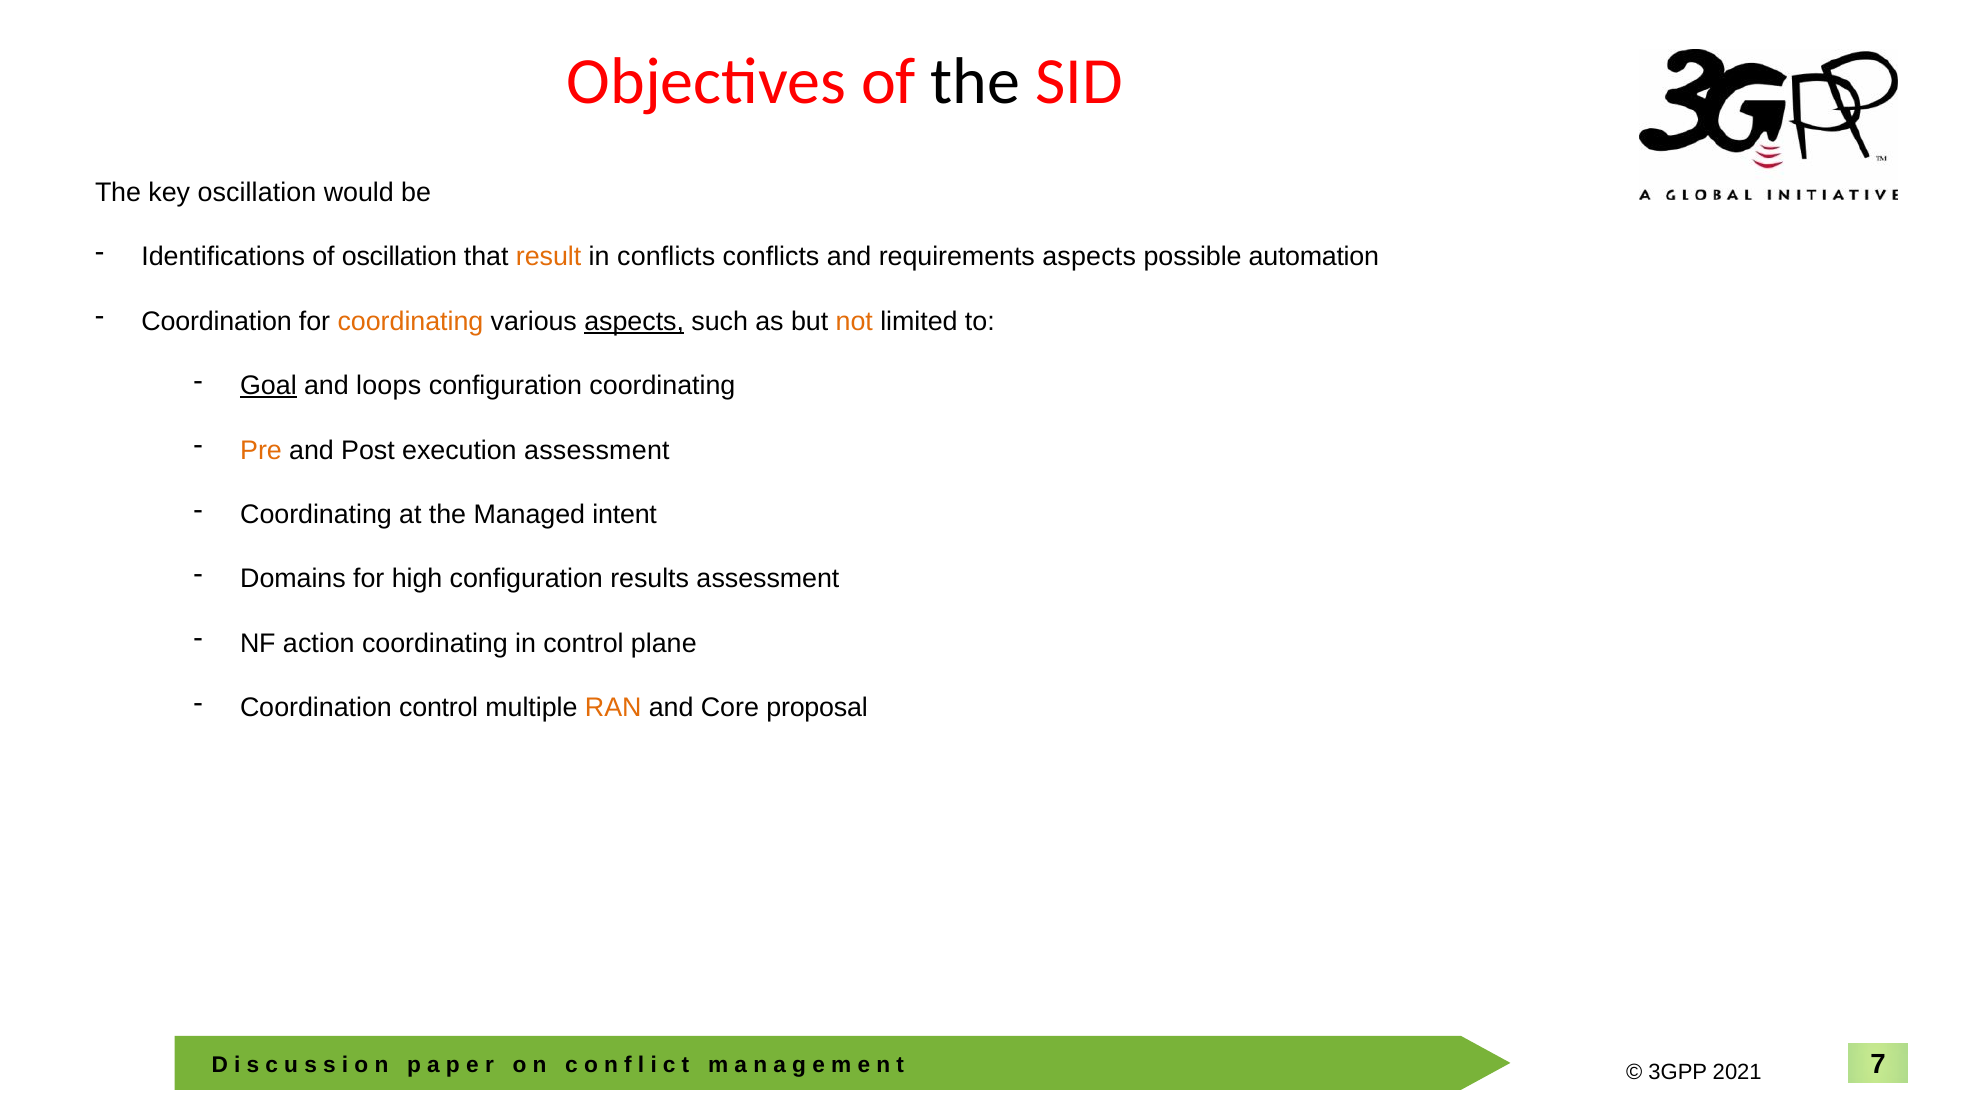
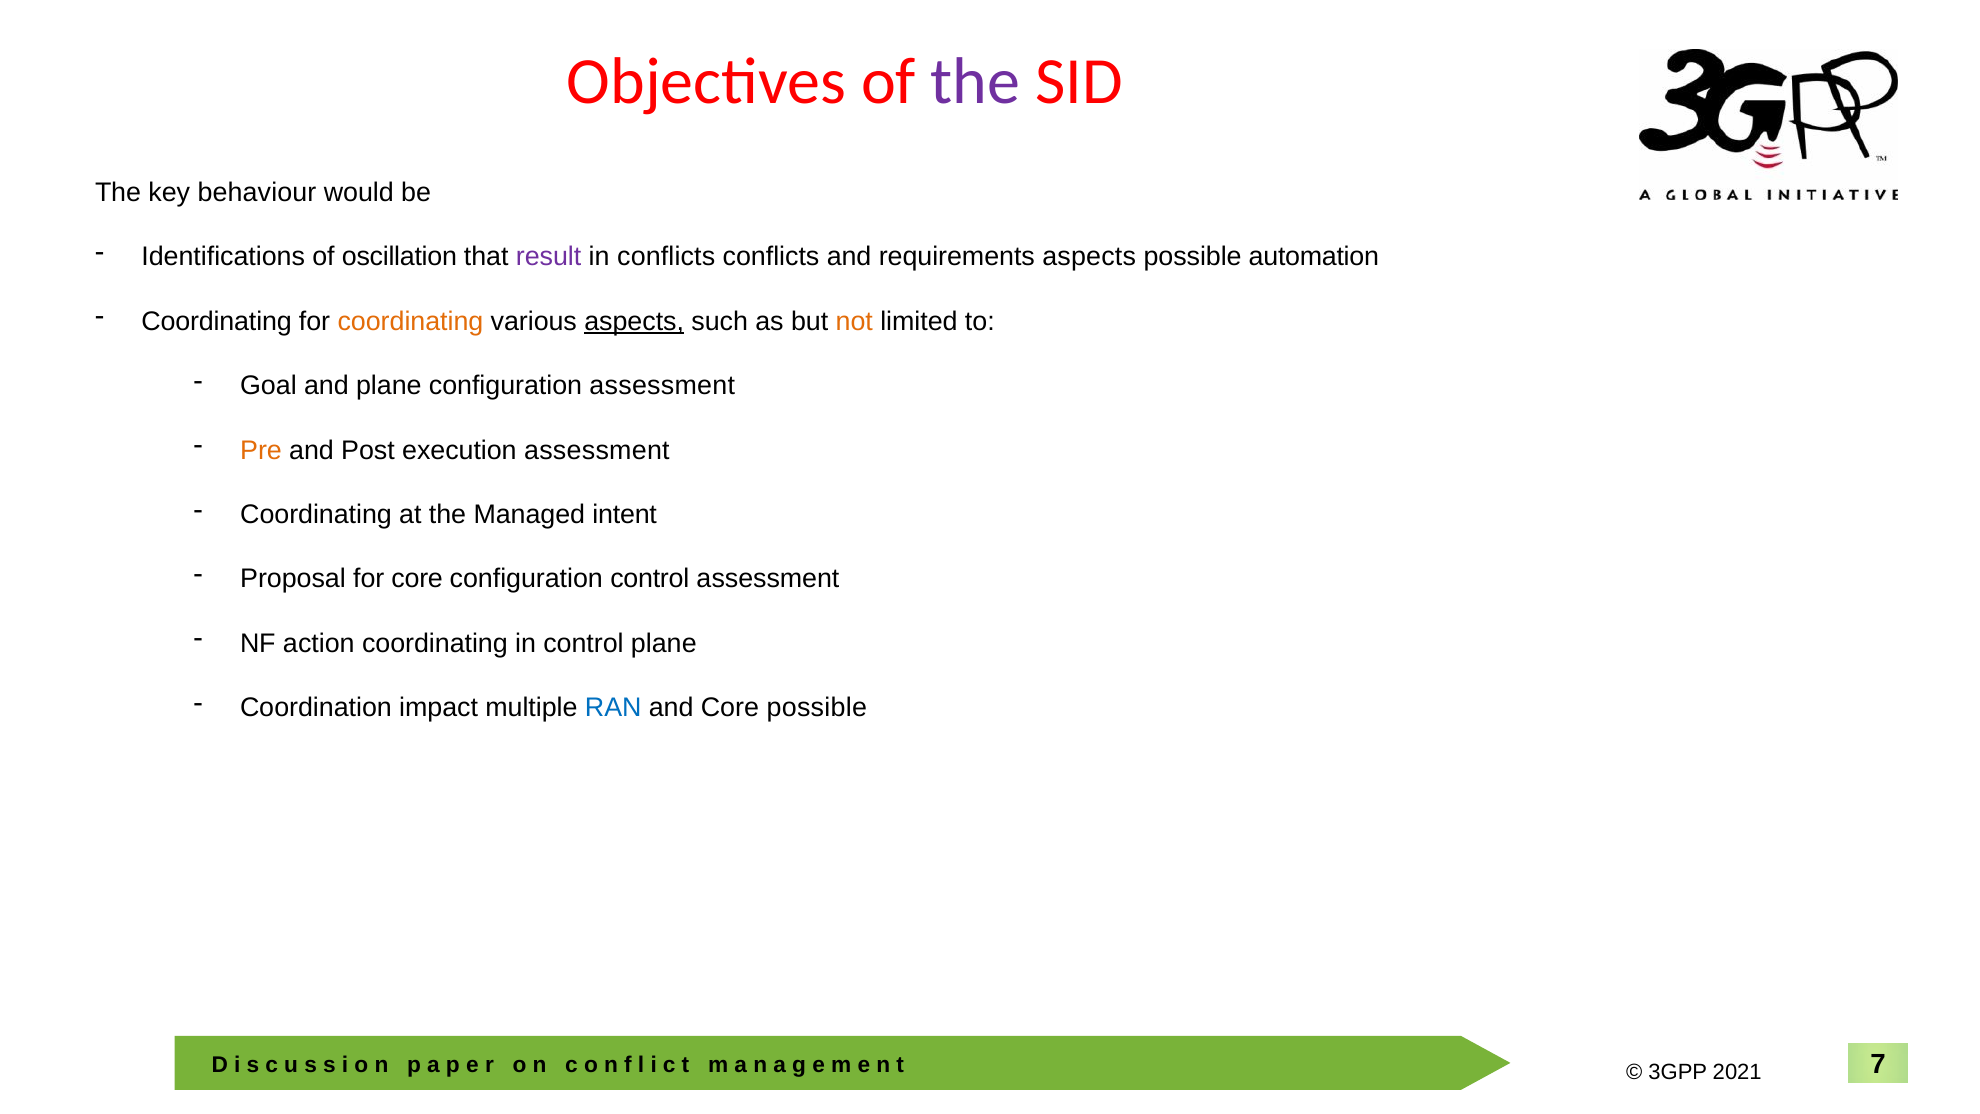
the colour: black -> purple (976, 82)
key oscillation: oscillation -> behaviour (257, 192)
result colour: orange -> purple (549, 257)
Coordination: Coordination -> Coordinating (217, 321)
Goal underline: present -> none (268, 386)
and loops: loops -> plane (389, 386)
configuration coordinating: coordinating -> assessment (662, 386)
Domains: Domains -> Proposal (293, 579)
for high: high -> core (417, 579)
configuration results: results -> control (650, 579)
Coordination control: control -> impact (439, 708)
RAN colour: orange -> blue (613, 708)
Core proposal: proposal -> possible (817, 708)
